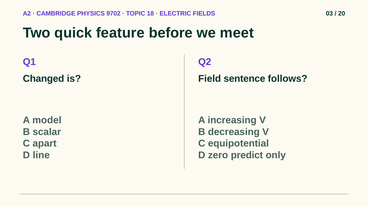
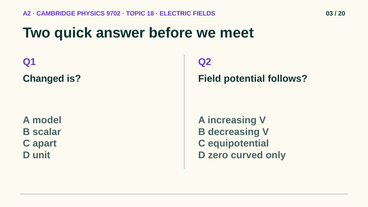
feature: feature -> answer (120, 33)
sentence: sentence -> potential (244, 79)
line: line -> unit (41, 155)
predict: predict -> curved (247, 155)
